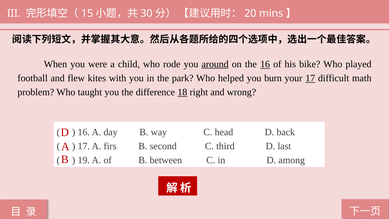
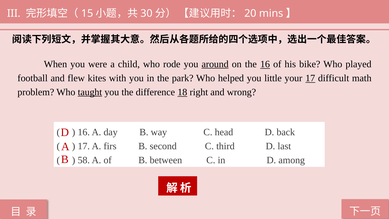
burn: burn -> little (273, 78)
taught underline: none -> present (90, 92)
19: 19 -> 58 (84, 160)
